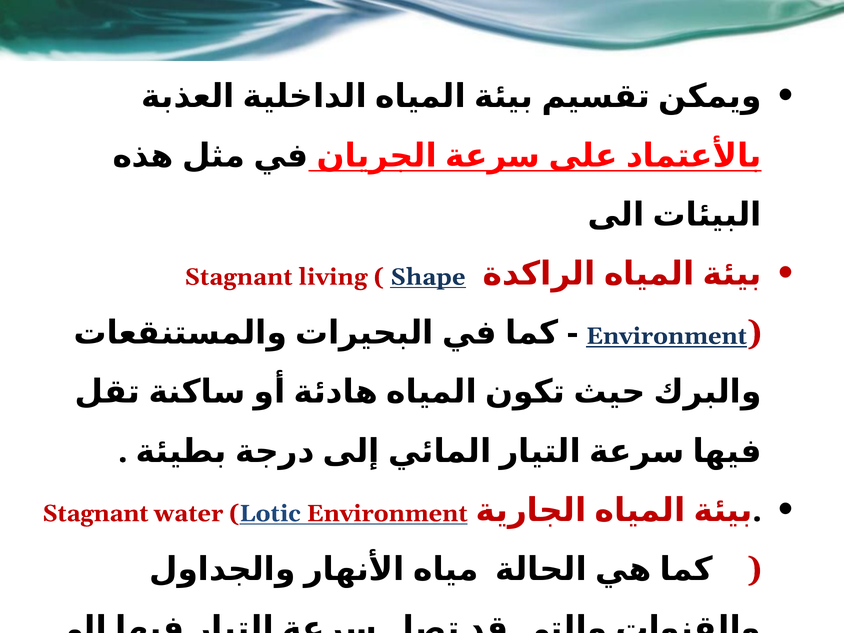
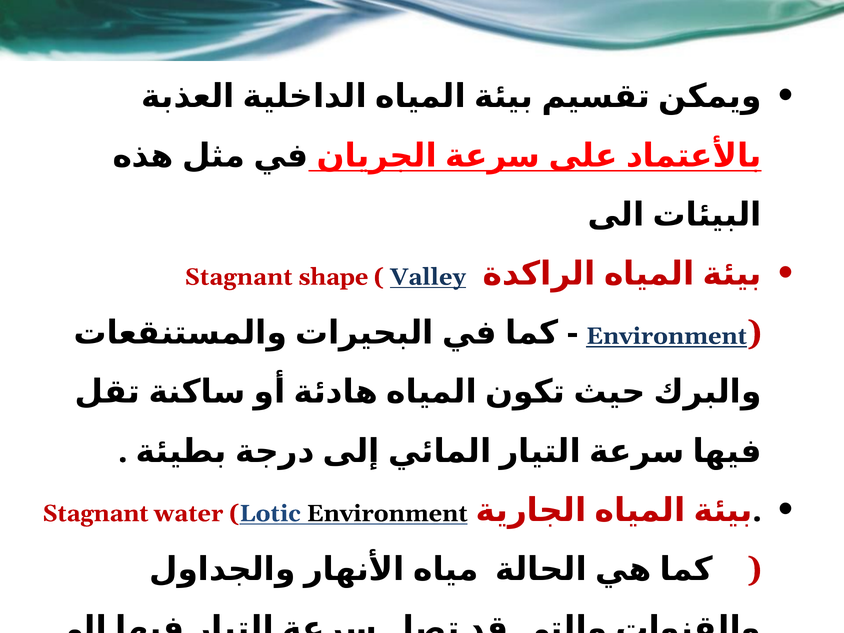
living: living -> shape (333, 277)
Shape: Shape -> Valley (428, 277)
Environment colour: red -> black (387, 513)
